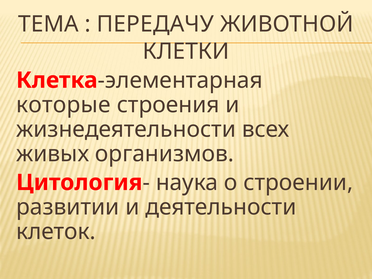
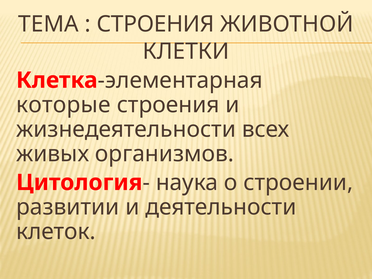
ПЕРЕДАЧУ: ПЕРЕДАЧУ -> СТРОЕНИЯ (155, 24)
